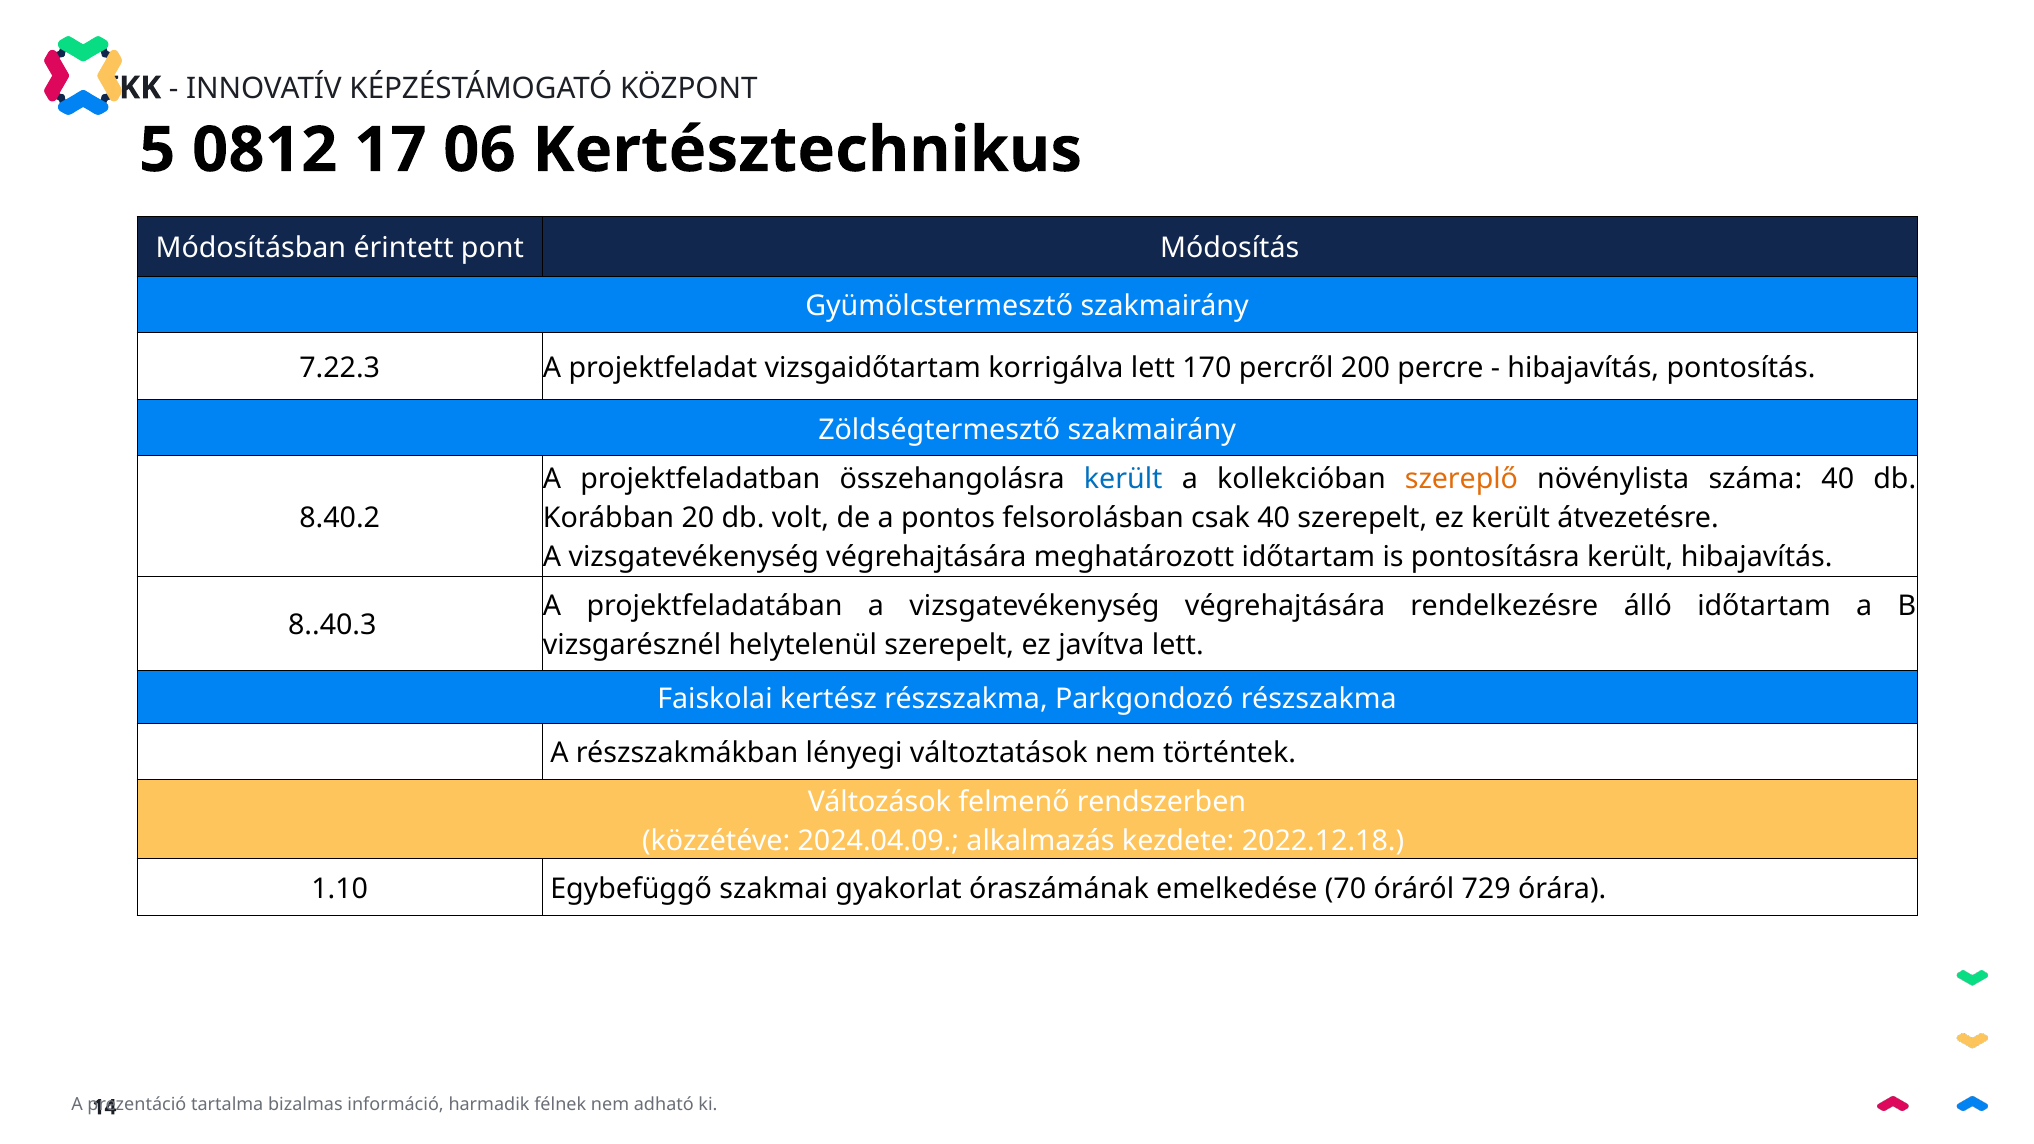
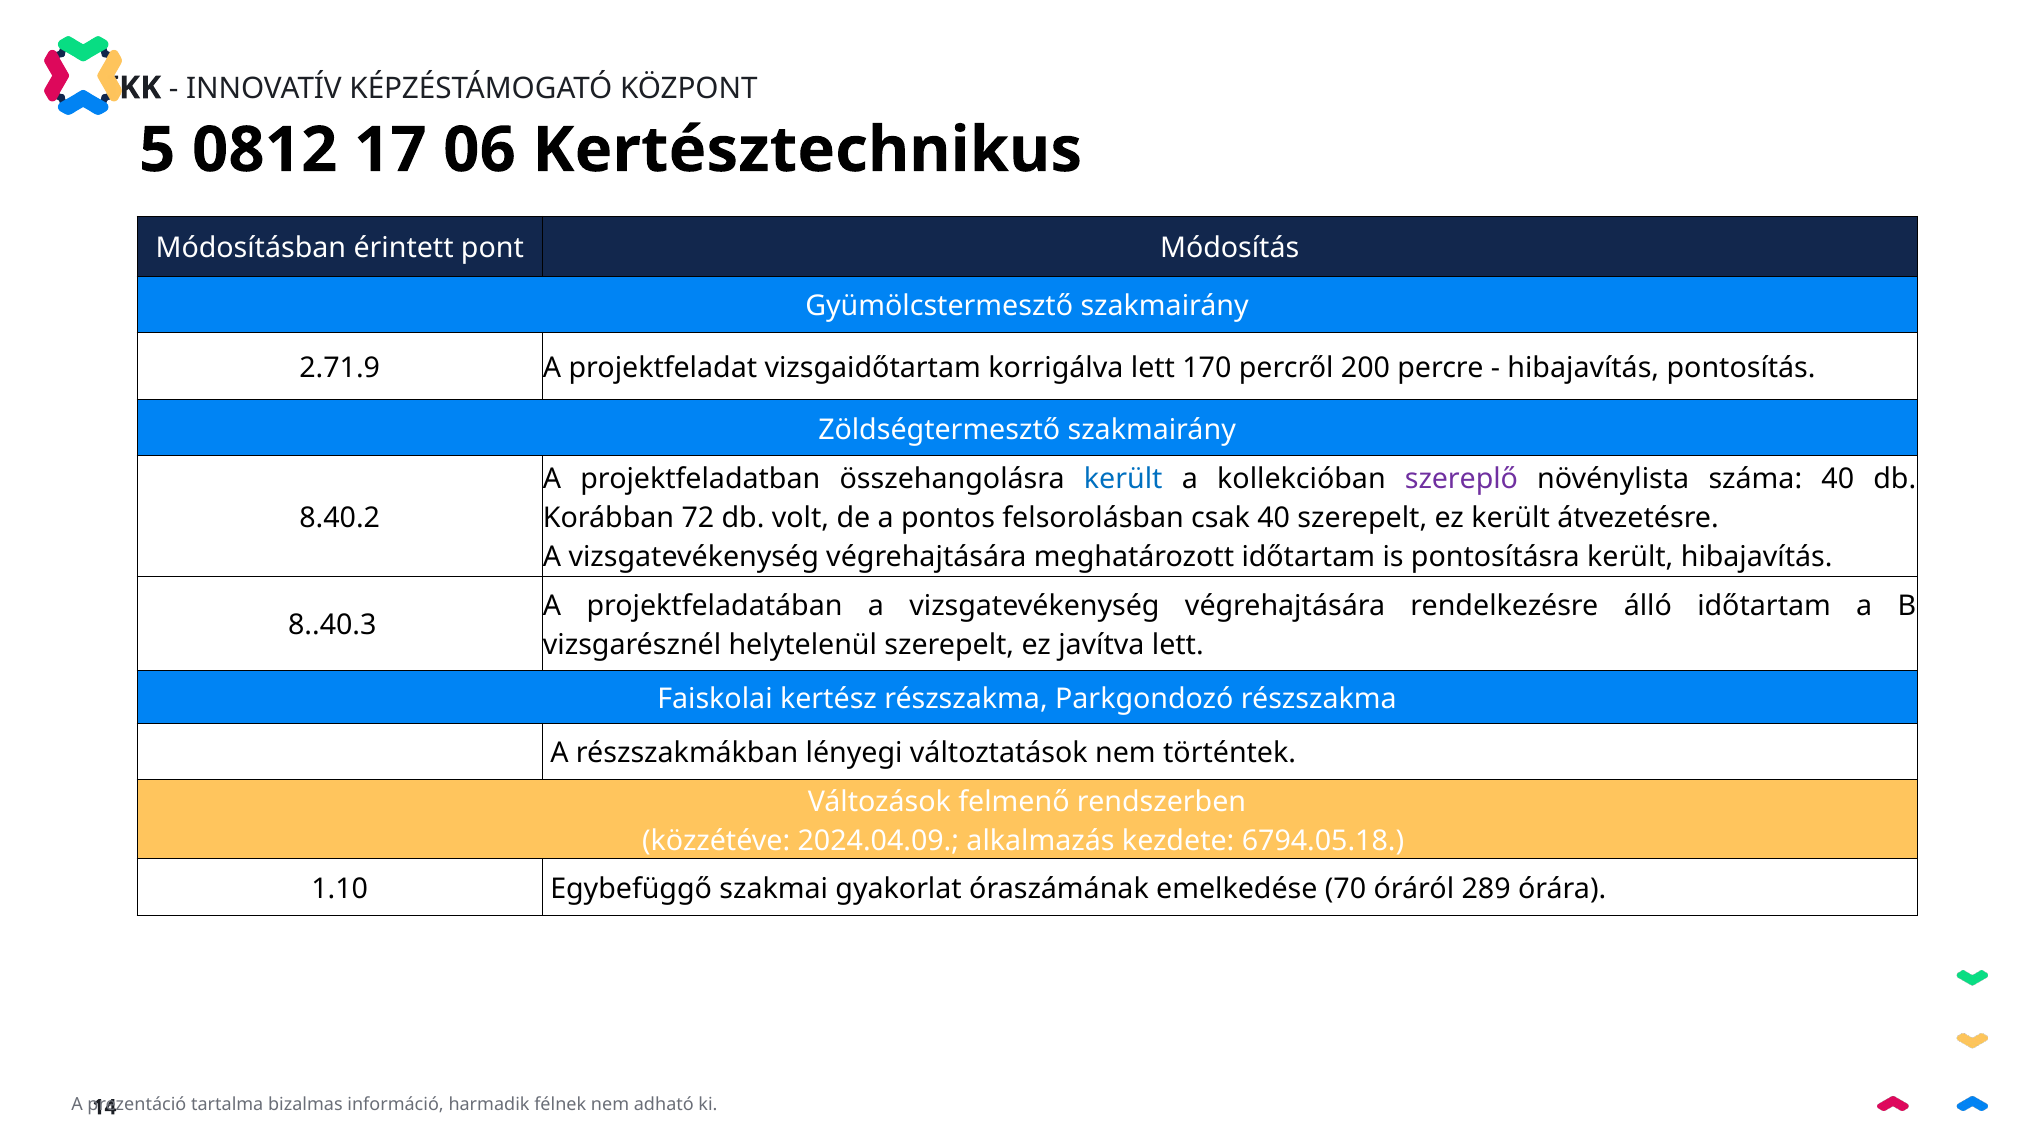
7.22.3: 7.22.3 -> 2.71.9 (340, 368)
szereplő colour: orange -> purple (1461, 479)
20: 20 -> 72 (698, 518)
2022.12.18: 2022.12.18 -> 6794.05.18 (1323, 841)
729: 729 -> 289 (1486, 889)
